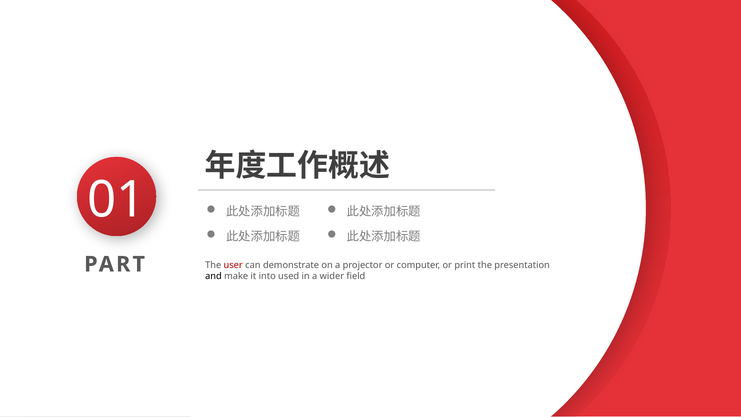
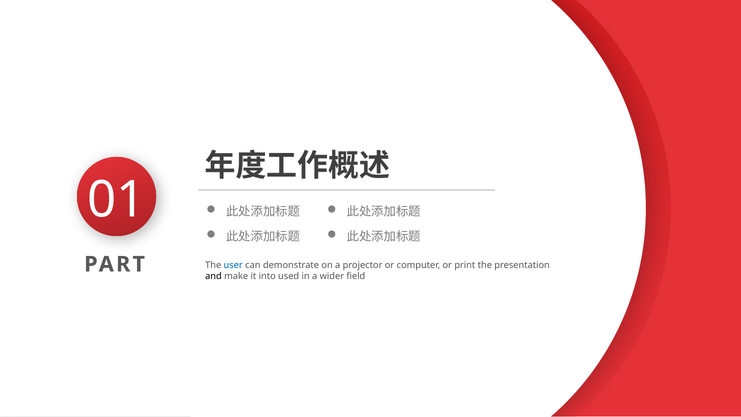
user colour: red -> blue (233, 265)
